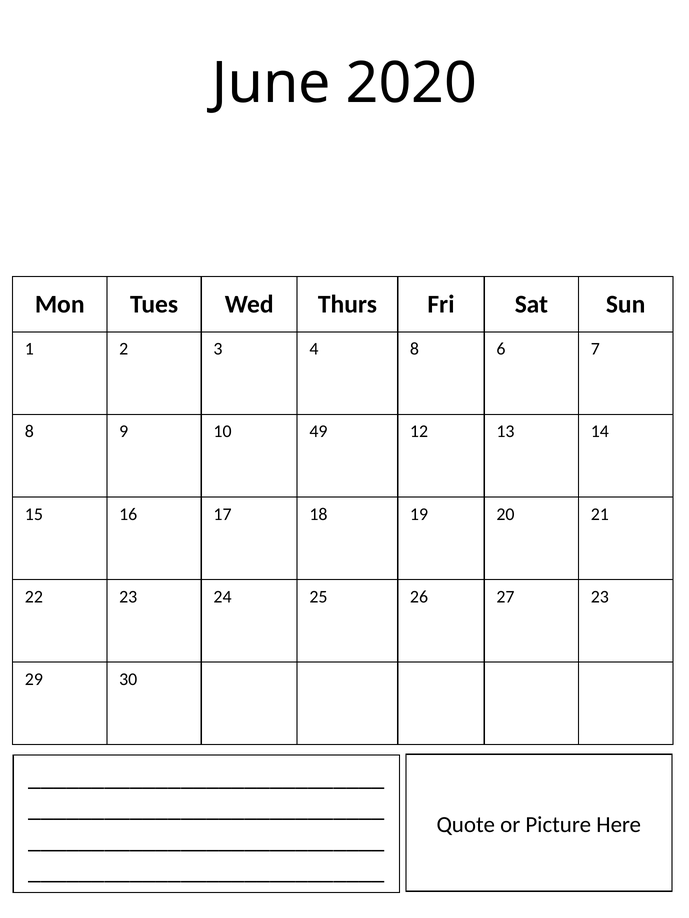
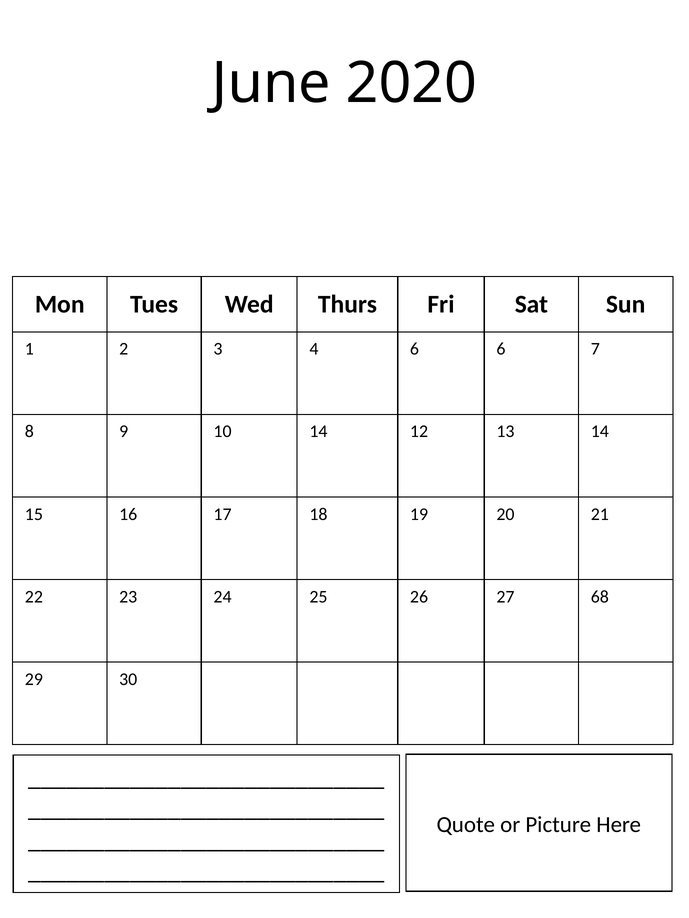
4 8: 8 -> 6 (415, 349)
10 49: 49 -> 14 (318, 432)
27 23: 23 -> 68 (600, 597)
